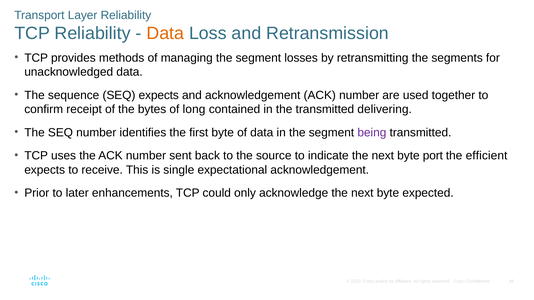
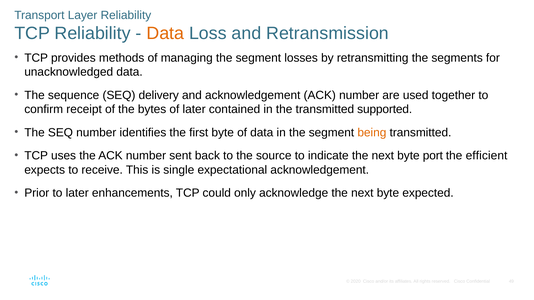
SEQ expects: expects -> delivery (159, 95)
of long: long -> later (194, 110)
delivering: delivering -> supported (385, 110)
being colour: purple -> orange (372, 133)
